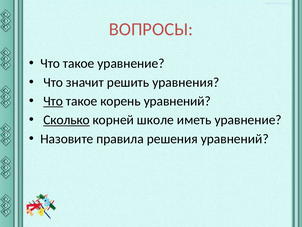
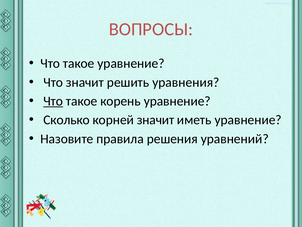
корень уравнений: уравнений -> уравнение (177, 101)
Сколько underline: present -> none (67, 120)
корней школе: школе -> значит (156, 120)
